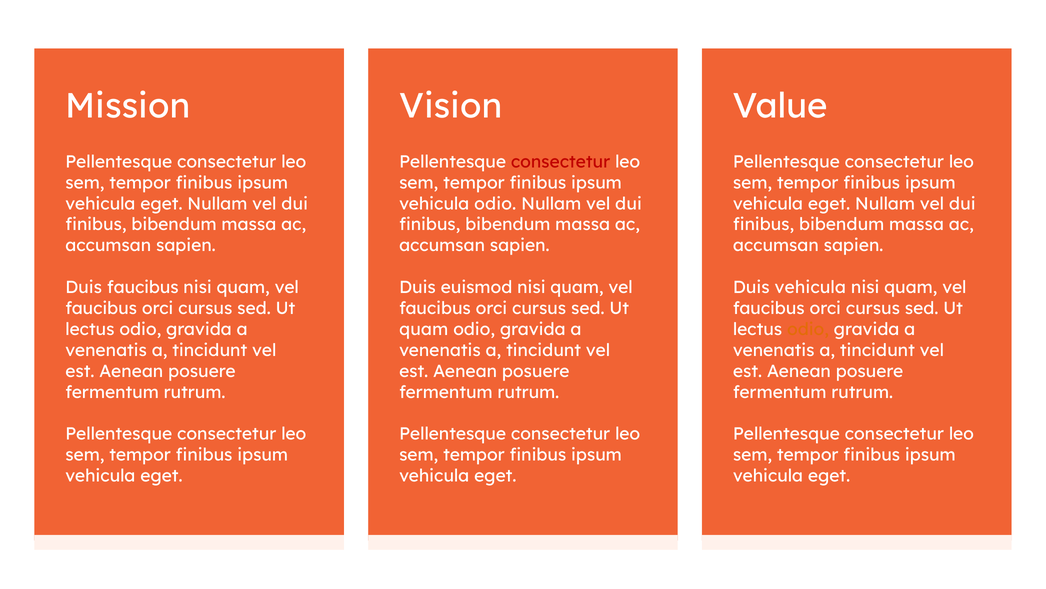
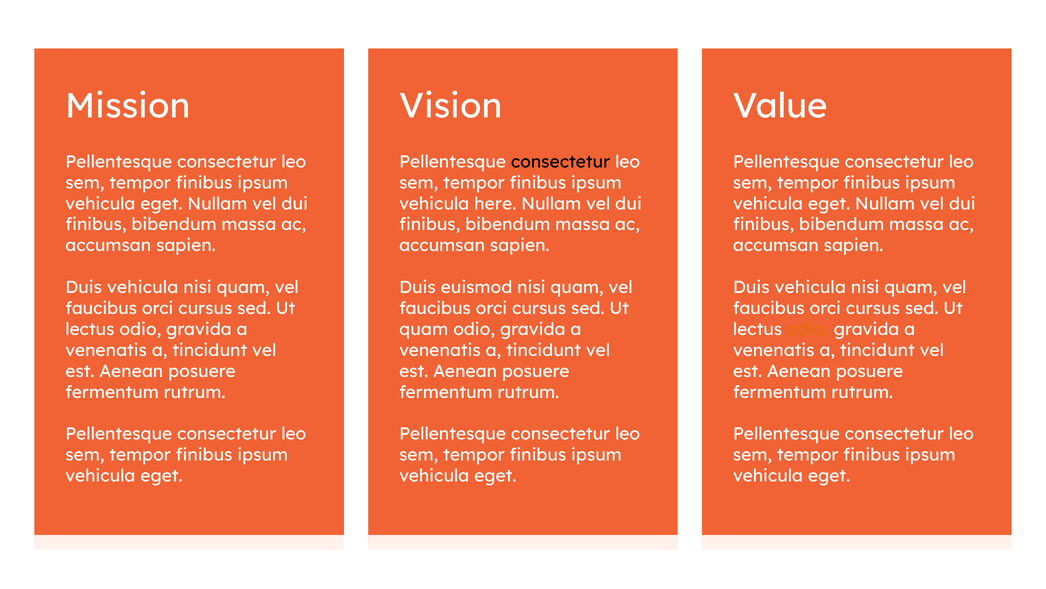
consectetur colour: red -> black (561, 162)
vehicula odio: odio -> here (495, 204)
faucibus: faucibus -> vehicula (143, 287)
